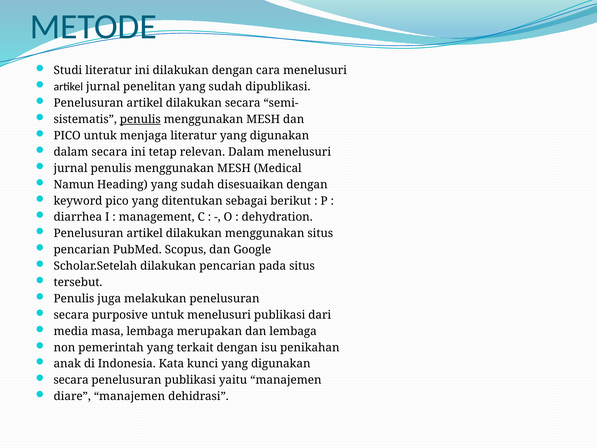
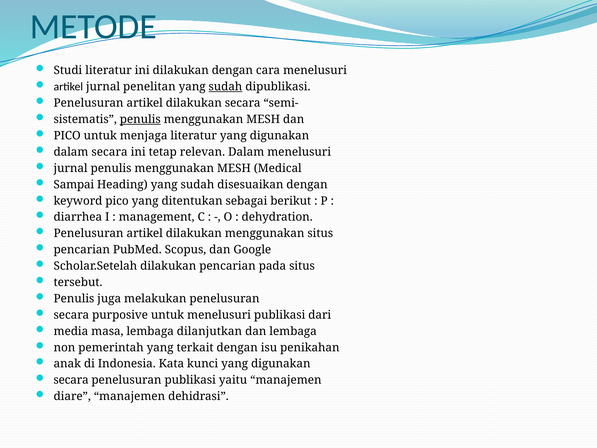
sudah underline: none -> present (225, 87)
Namun: Namun -> Sampai (74, 184)
merupakan: merupakan -> dilanjutkan (209, 331)
